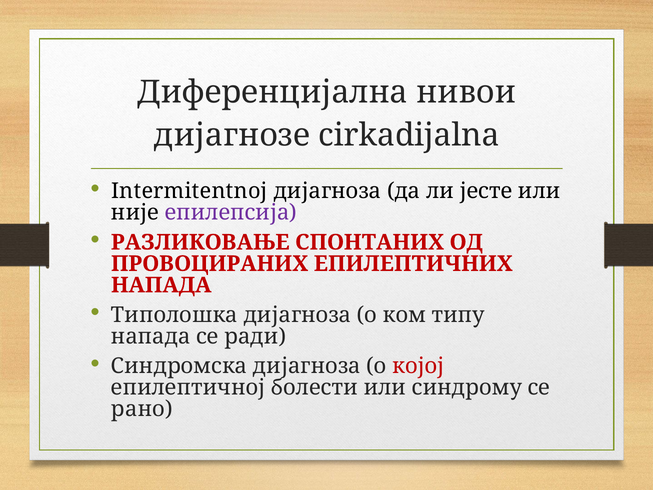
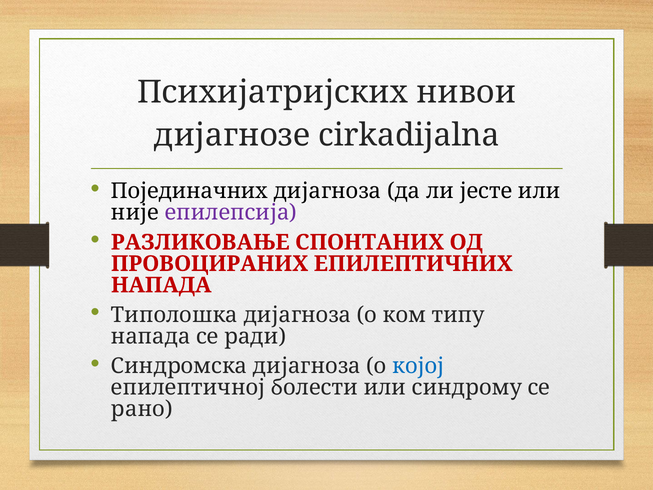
Диференцијална: Диференцијална -> Психијатријских (273, 92)
Intermitentnoj: Intermitentnoj -> Појединачних (190, 191)
којој colour: red -> blue (418, 366)
